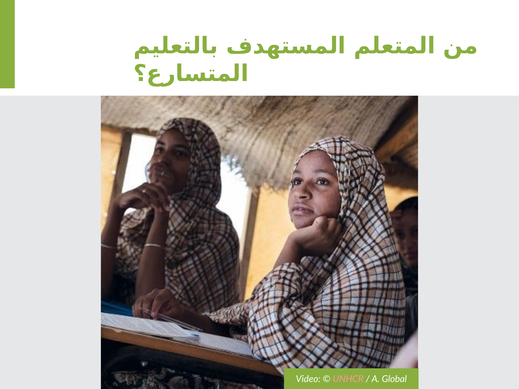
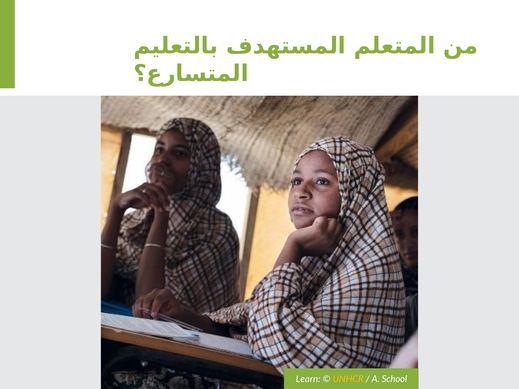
Video: Video -> Learn (308, 379)
UNHCR colour: pink -> yellow (348, 379)
Global: Global -> School (394, 379)
